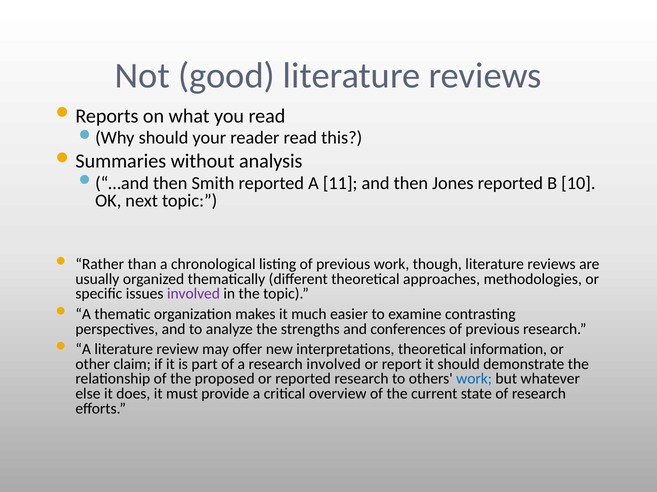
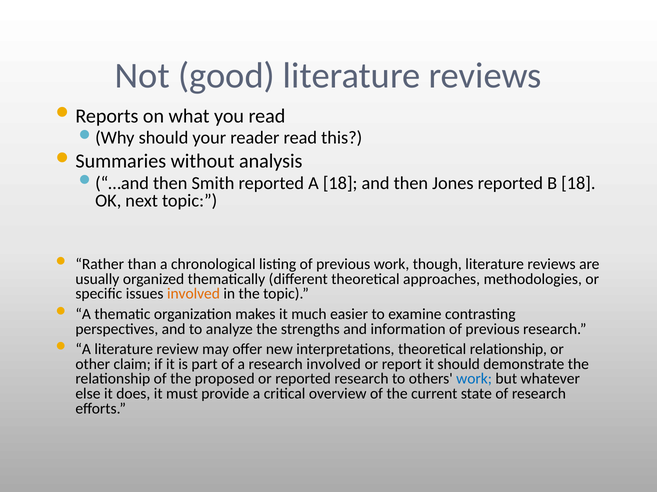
A 11: 11 -> 18 (340, 183)
B 10: 10 -> 18 (578, 183)
involved colour: purple -> orange (193, 294)
conferences: conferences -> information (408, 329)
theoretical information: information -> relationship (508, 350)
